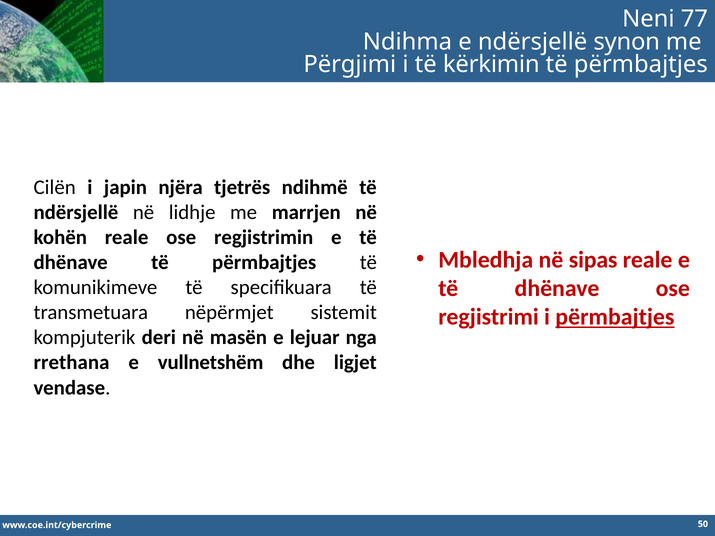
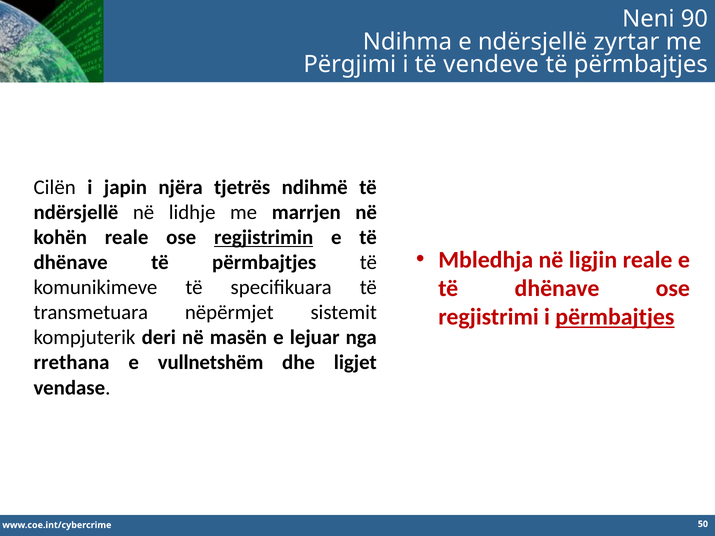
77: 77 -> 90 (694, 19)
synon: synon -> zyrtar (626, 42)
kërkimin: kërkimin -> vendeve (491, 65)
regjistrimin underline: none -> present (264, 238)
sipas: sipas -> ligjin (593, 260)
